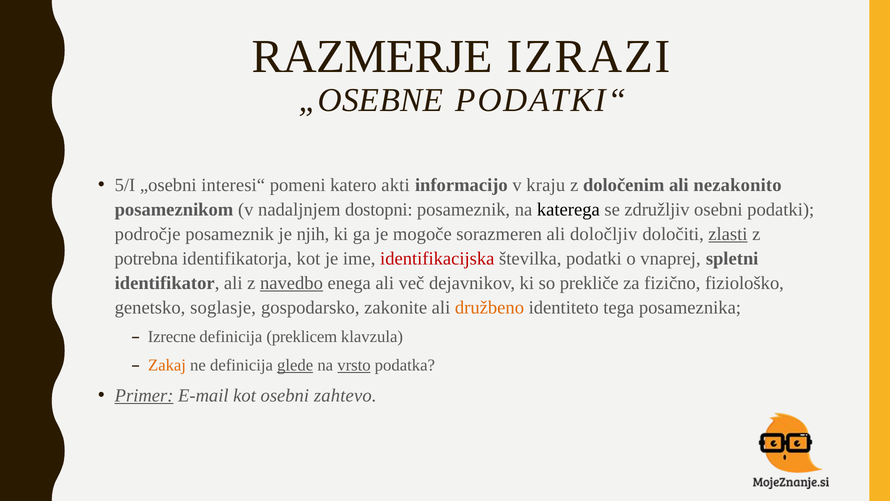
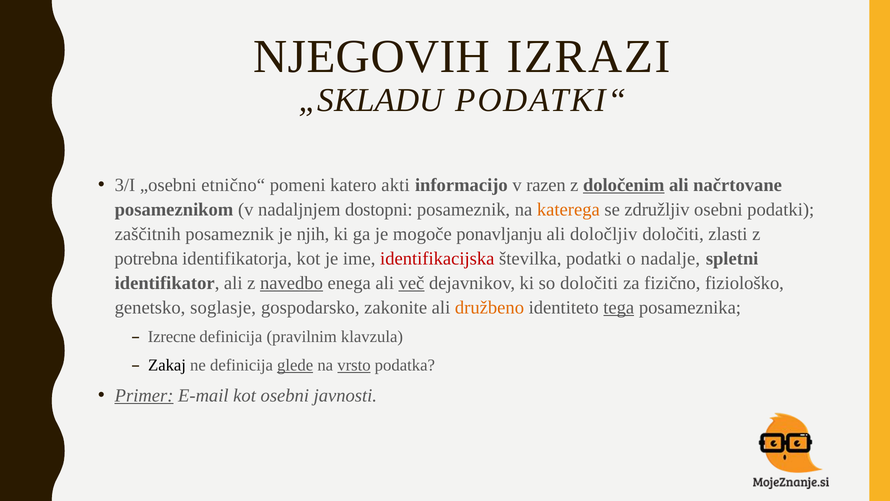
RAZMERJE: RAZMERJE -> NJEGOVIH (372, 56)
„OSEBNE: „OSEBNE -> „SKLADU (371, 100)
5/I: 5/I -> 3/I (125, 185)
interesi“: interesi“ -> etnično“ (233, 185)
kraju: kraju -> razen (546, 185)
določenim underline: none -> present (624, 185)
nezakonito: nezakonito -> načrtovane (738, 185)
katerega colour: black -> orange (568, 209)
področje: področje -> zaščitnih (148, 234)
sorazmeren: sorazmeren -> ponavljanju (499, 234)
zlasti underline: present -> none (728, 234)
vnaprej: vnaprej -> nadalje (670, 258)
več underline: none -> present (411, 283)
so prekliče: prekliče -> določiti (589, 283)
tega underline: none -> present (619, 307)
preklicem: preklicem -> pravilnim (302, 337)
Zakaj colour: orange -> black (167, 365)
zahtevo: zahtevo -> javnosti (345, 395)
